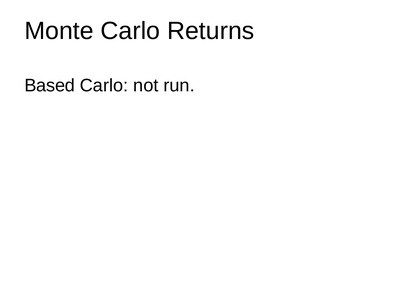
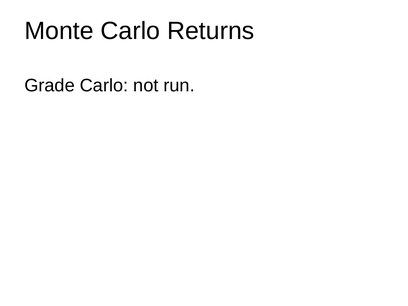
Based: Based -> Grade (50, 86)
